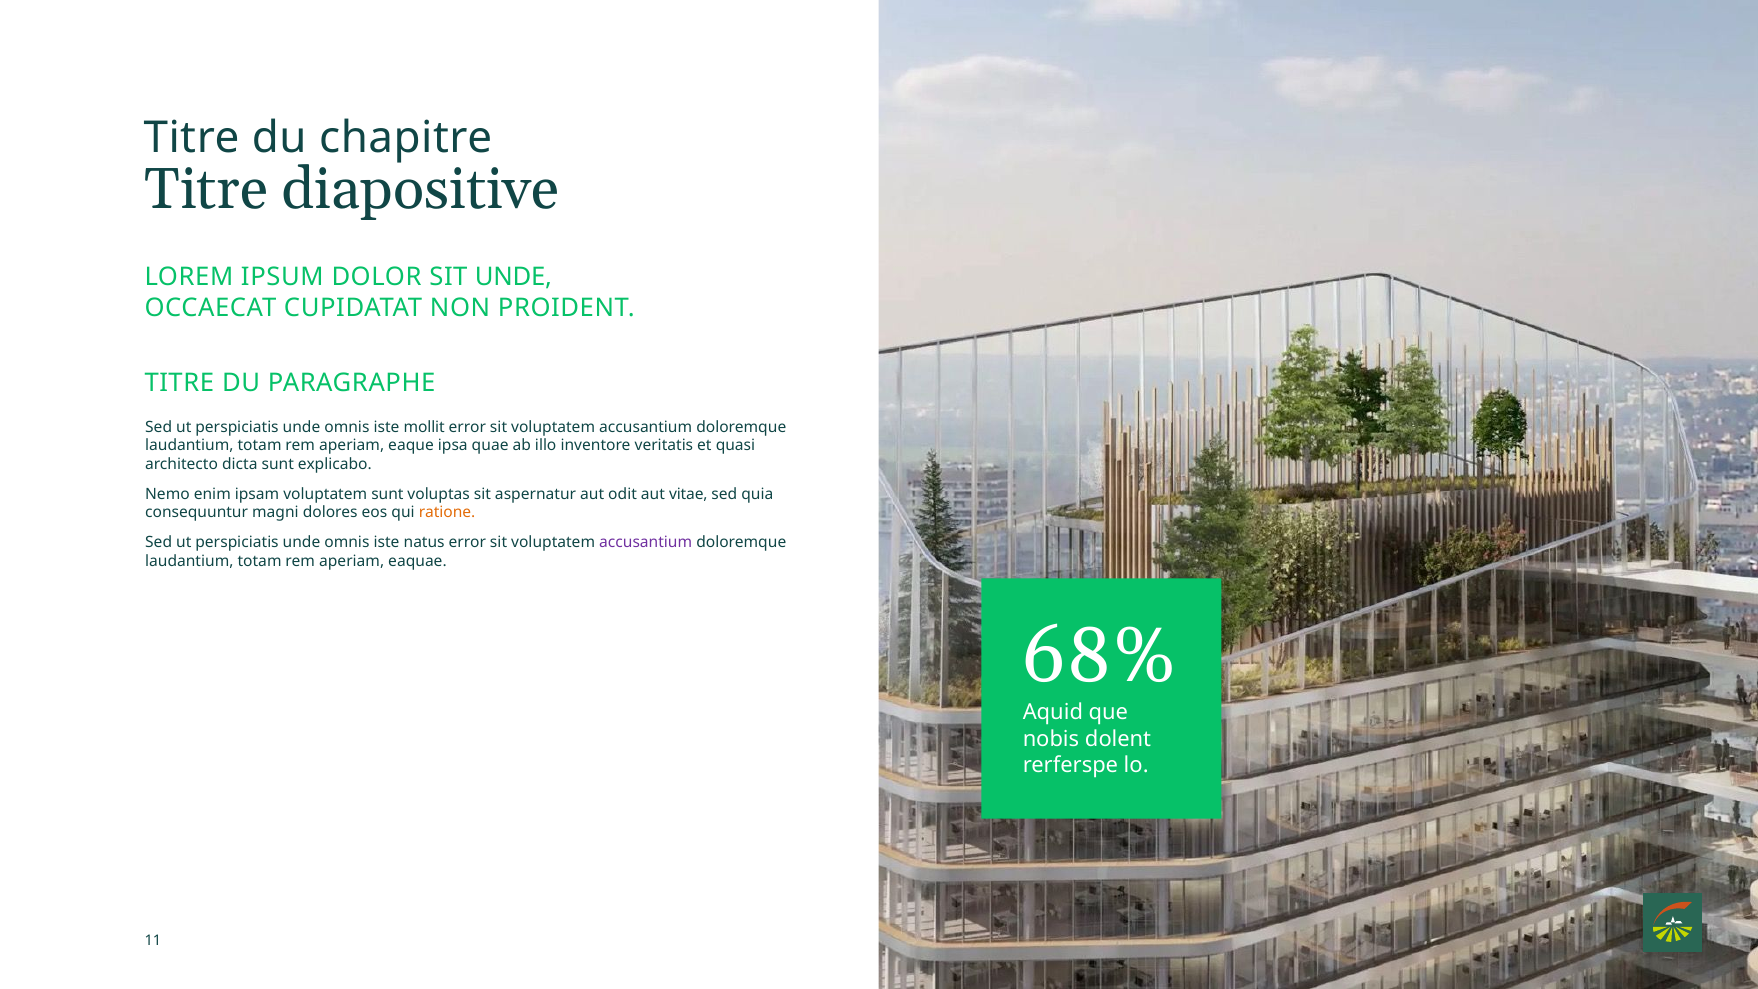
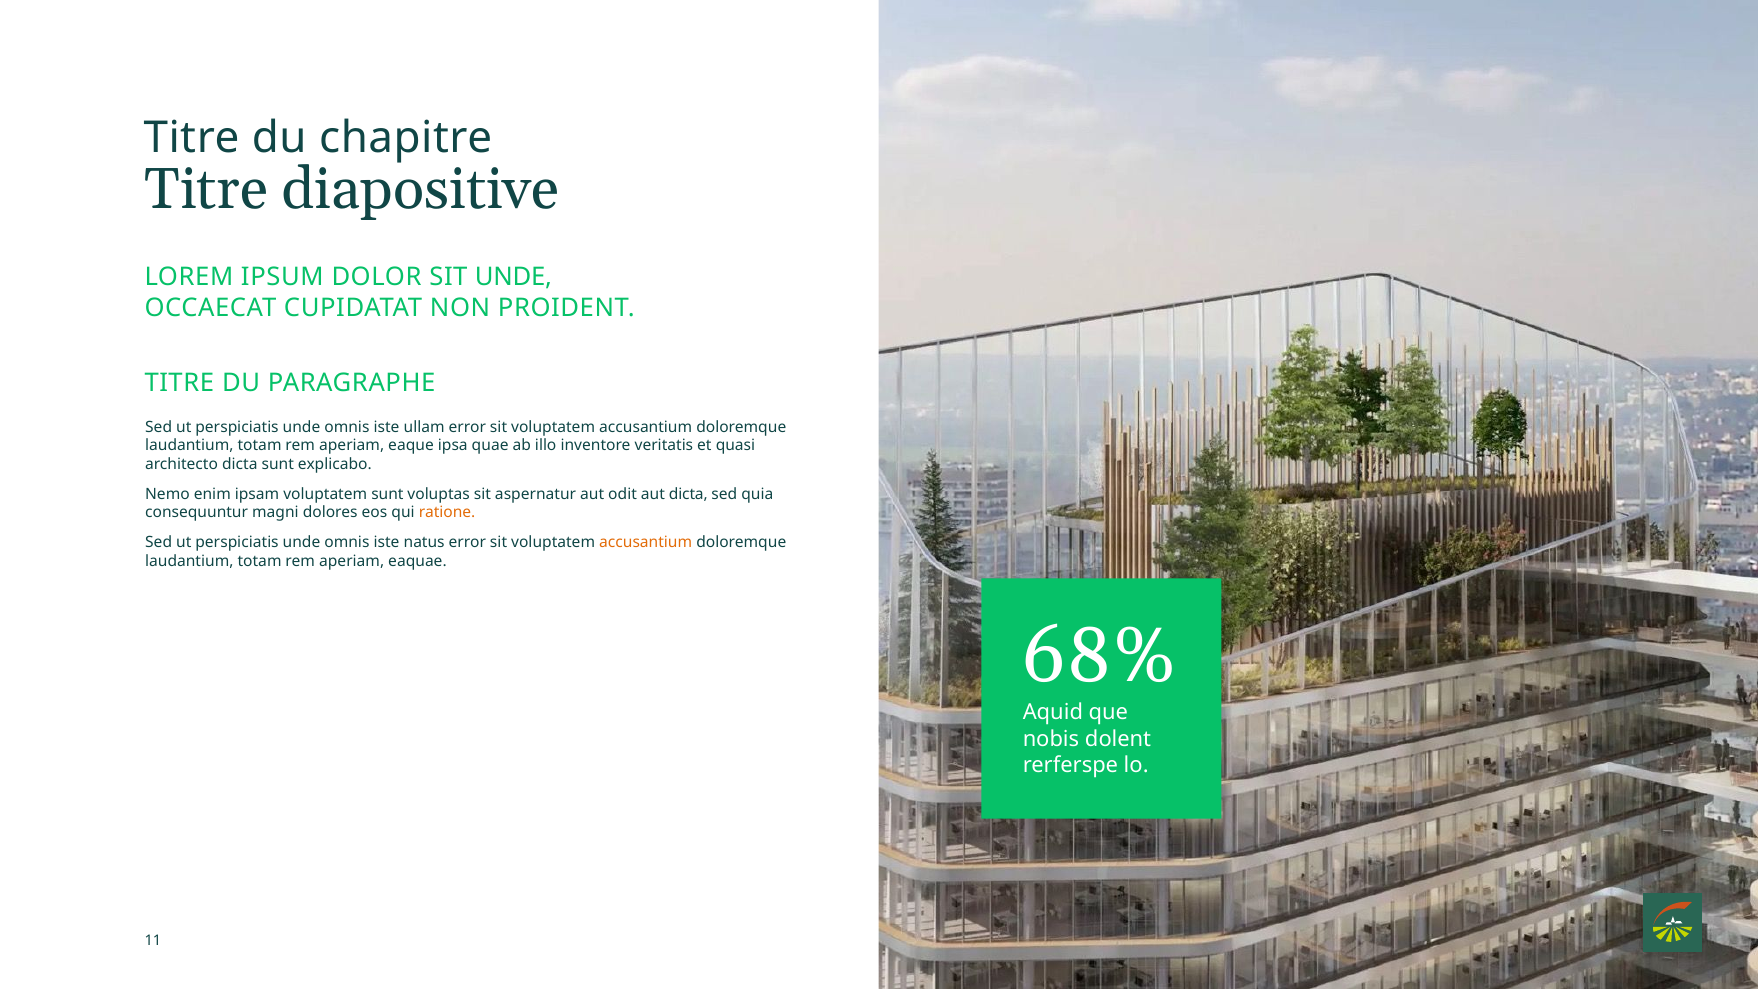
mollit: mollit -> ullam (424, 427)
aut vitae: vitae -> dicta (688, 494)
accusantium colour: purple -> orange (646, 542)
